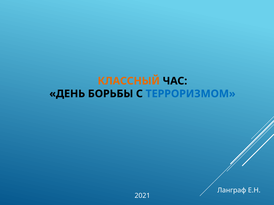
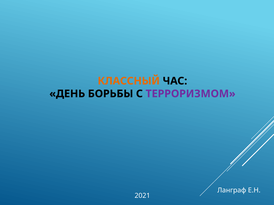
ТЕРРОРИЗМОМ colour: blue -> purple (191, 94)
